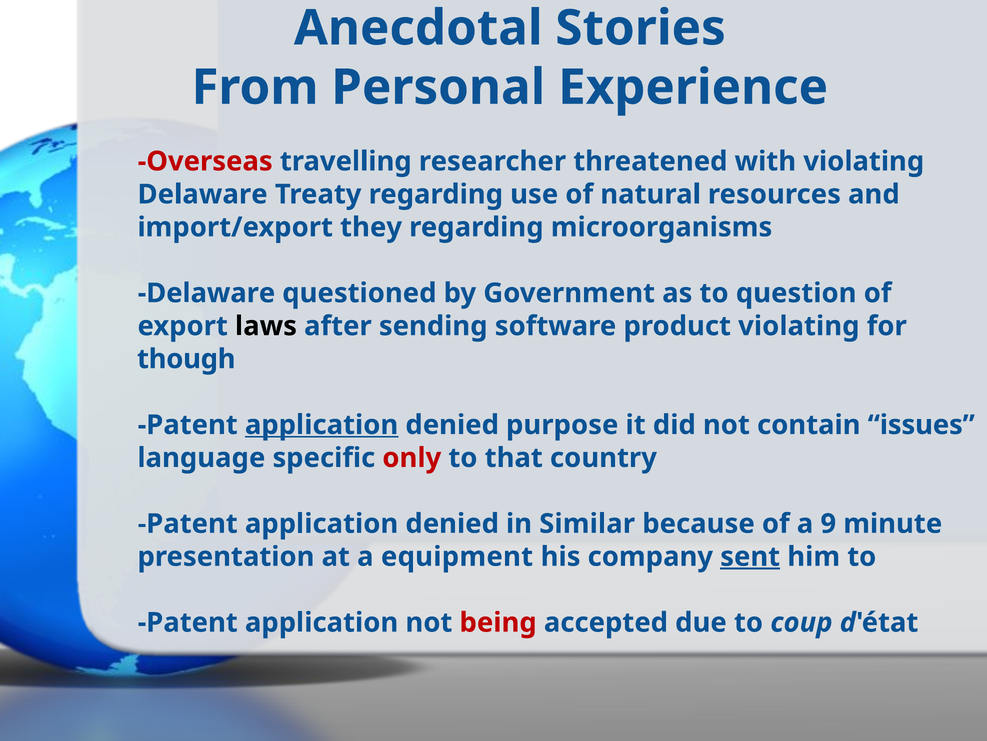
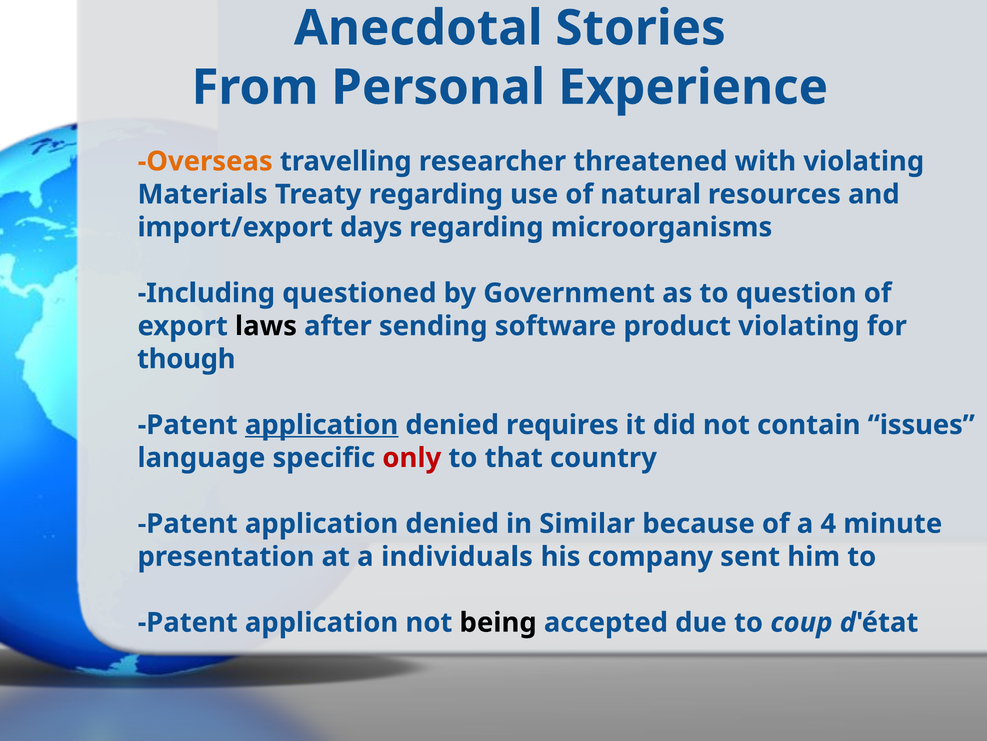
Overseas colour: red -> orange (205, 161)
Delaware: Delaware -> Materials (203, 194)
they: they -> days (371, 227)
Delaware: Delaware -> Including (206, 293)
purpose: purpose -> requires (562, 425)
9: 9 -> 4 (828, 523)
equipment: equipment -> individuals (457, 556)
sent underline: present -> none (750, 556)
being colour: red -> black (498, 622)
